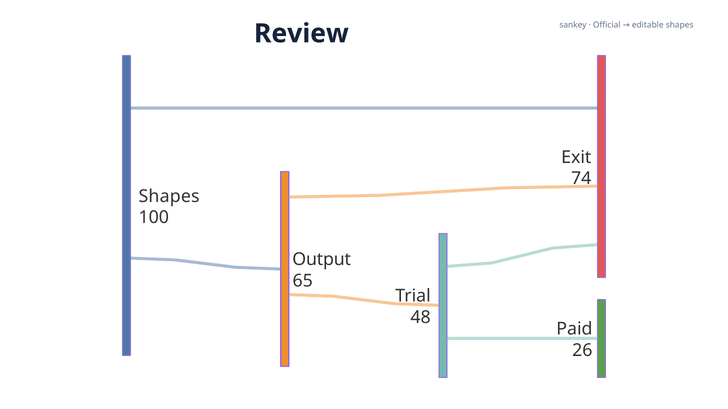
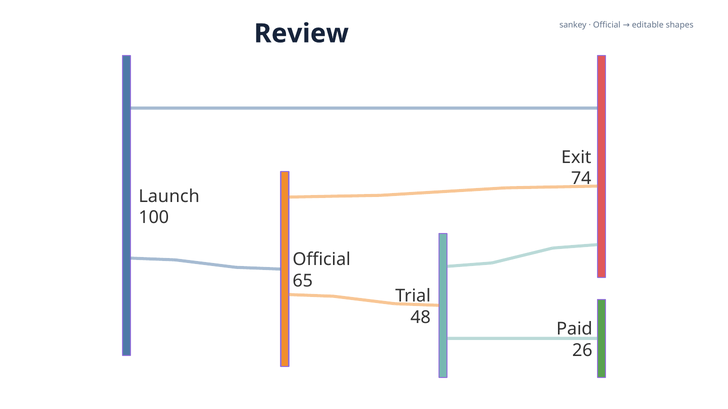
Shapes: Shapes -> Launch (169, 196)
Output: Output -> Official (322, 260)
